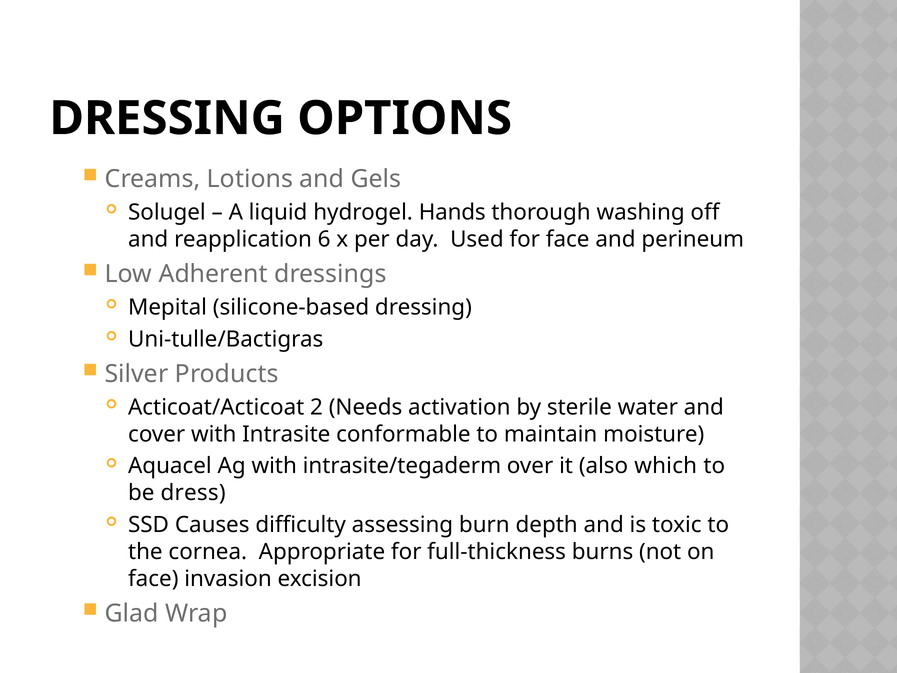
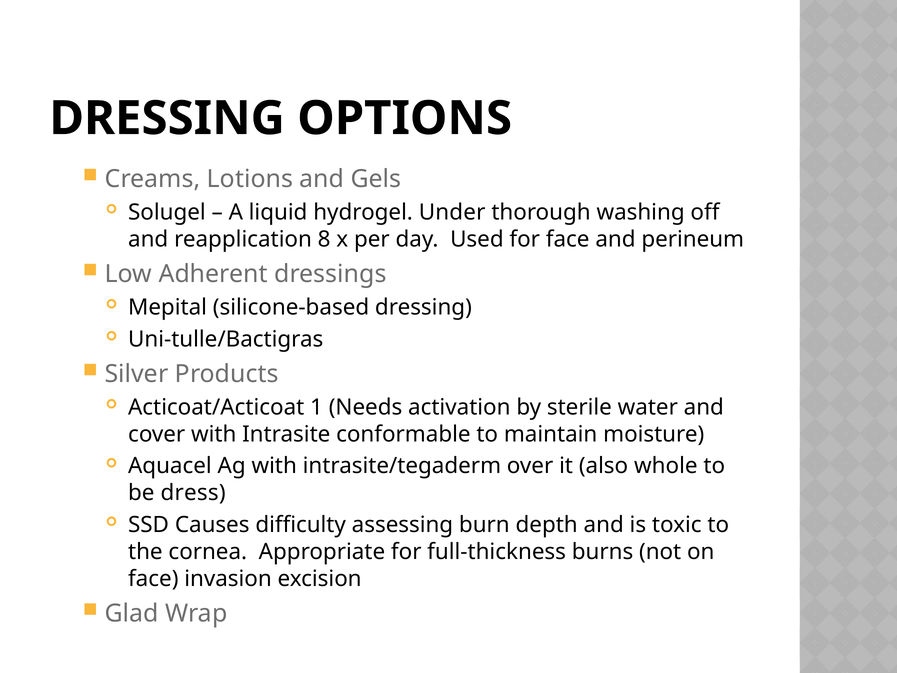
Hands: Hands -> Under (452, 212)
6: 6 -> 8 (324, 239)
2: 2 -> 1 (317, 407)
which: which -> whole (666, 466)
